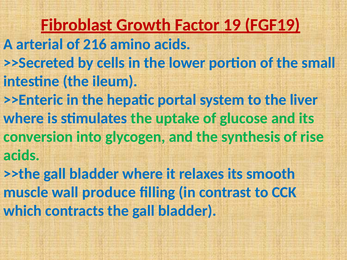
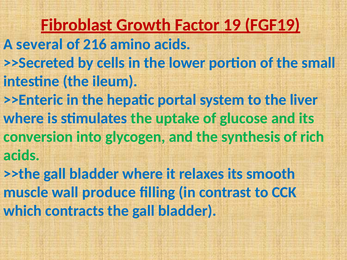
arterial: arterial -> several (40, 44)
rise: rise -> rich (312, 137)
